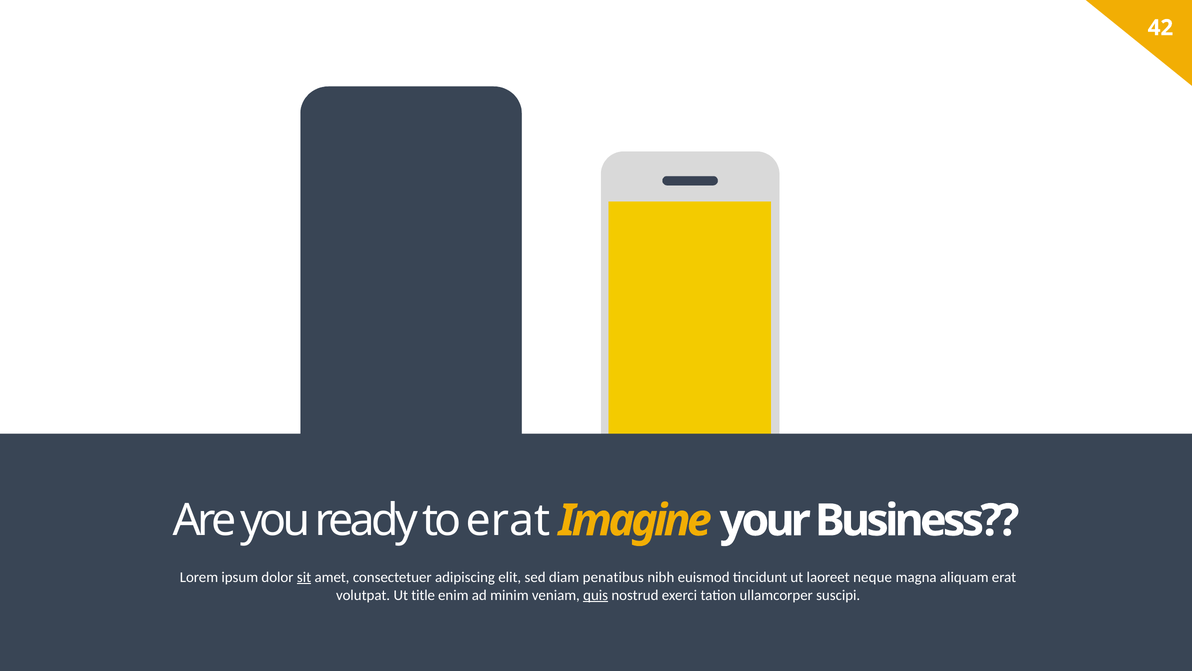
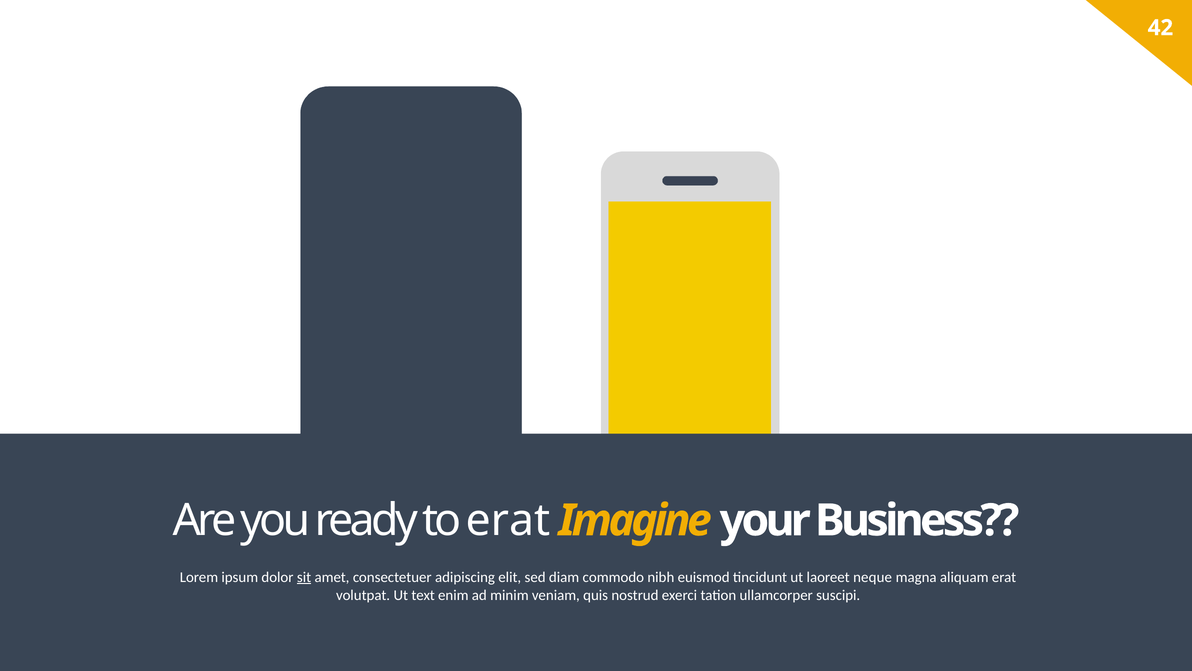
penatibus: penatibus -> commodo (613, 577)
title: title -> text (423, 595)
quis underline: present -> none (596, 595)
